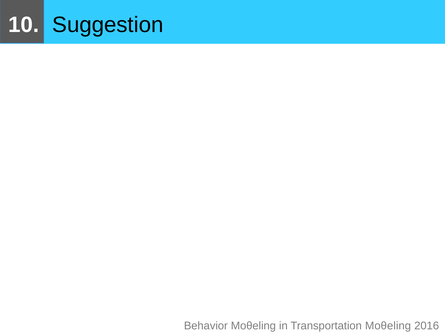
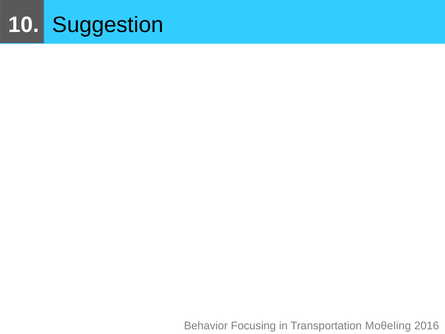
Behavior Moθeling: Moθeling -> Focusing (253, 326)
